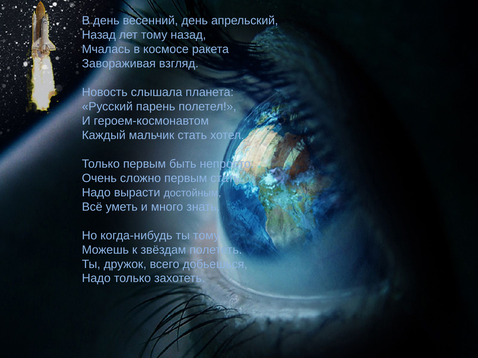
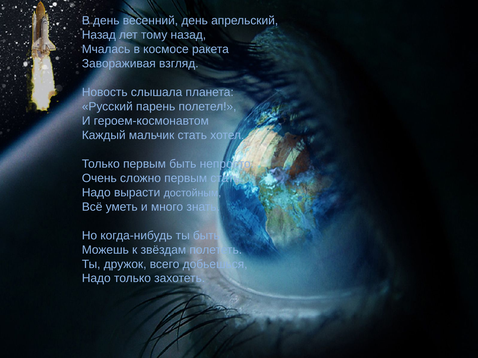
ты тому: тому -> быть (206, 236)
